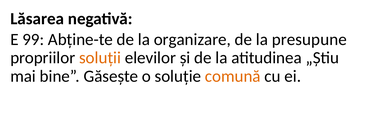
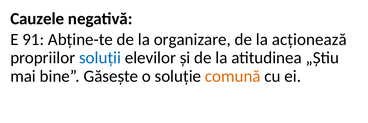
Lăsarea: Lăsarea -> Cauzele (37, 19)
99: 99 -> 91 (33, 39)
presupune: presupune -> acționează (309, 39)
soluții colour: orange -> blue (100, 58)
